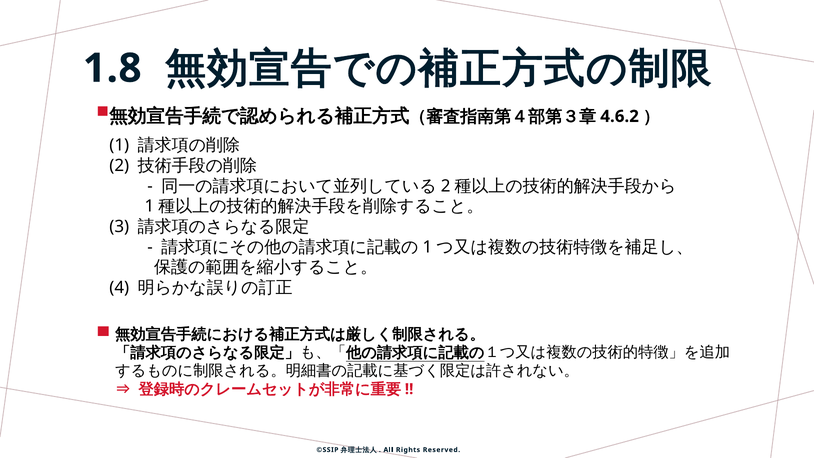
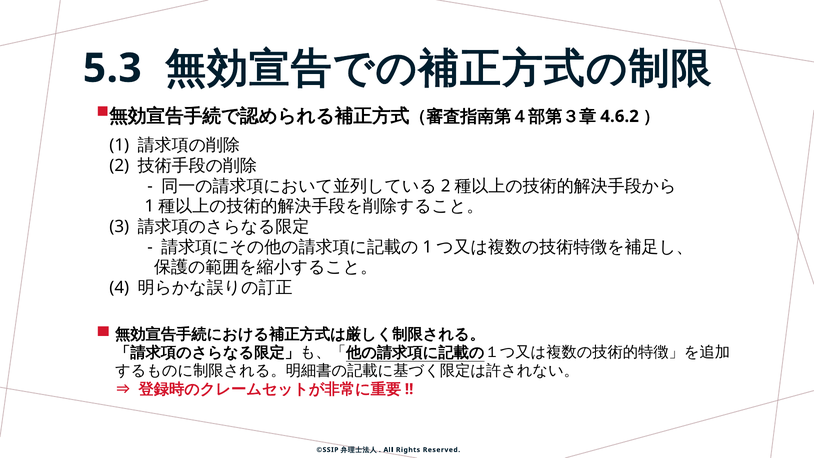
1.8: 1.8 -> 5.3 (112, 68)
